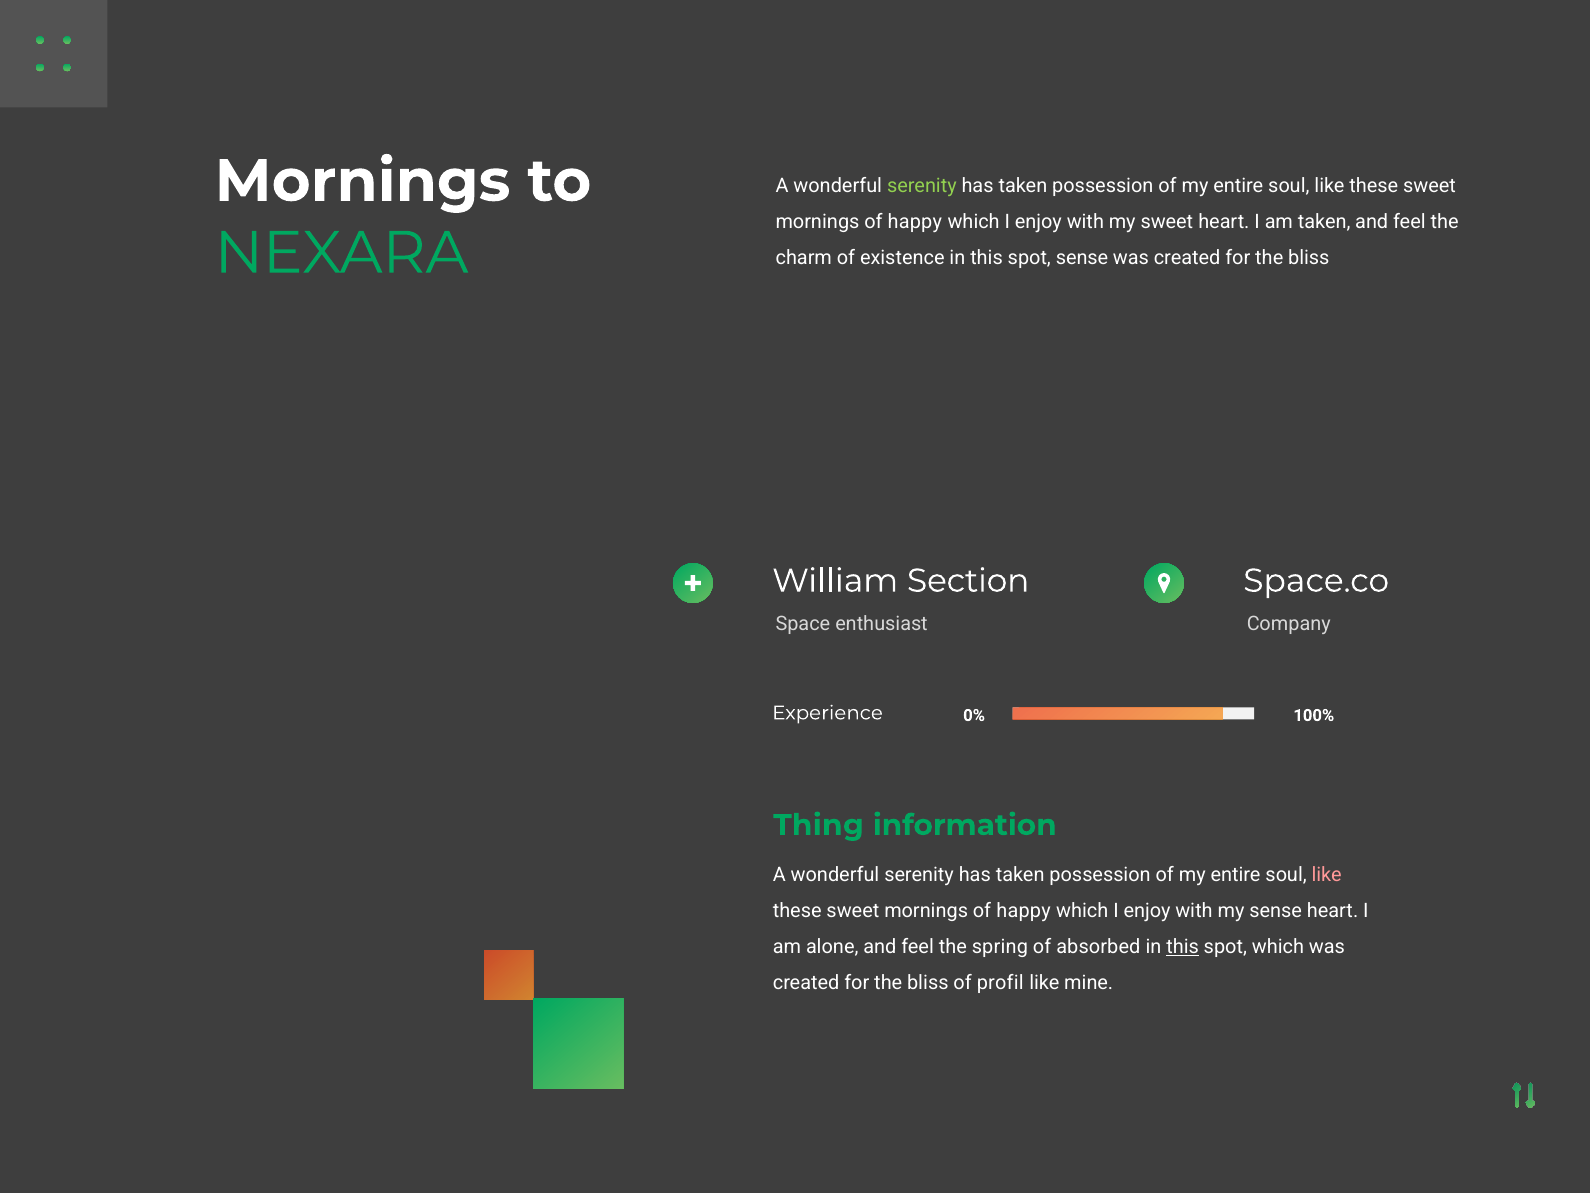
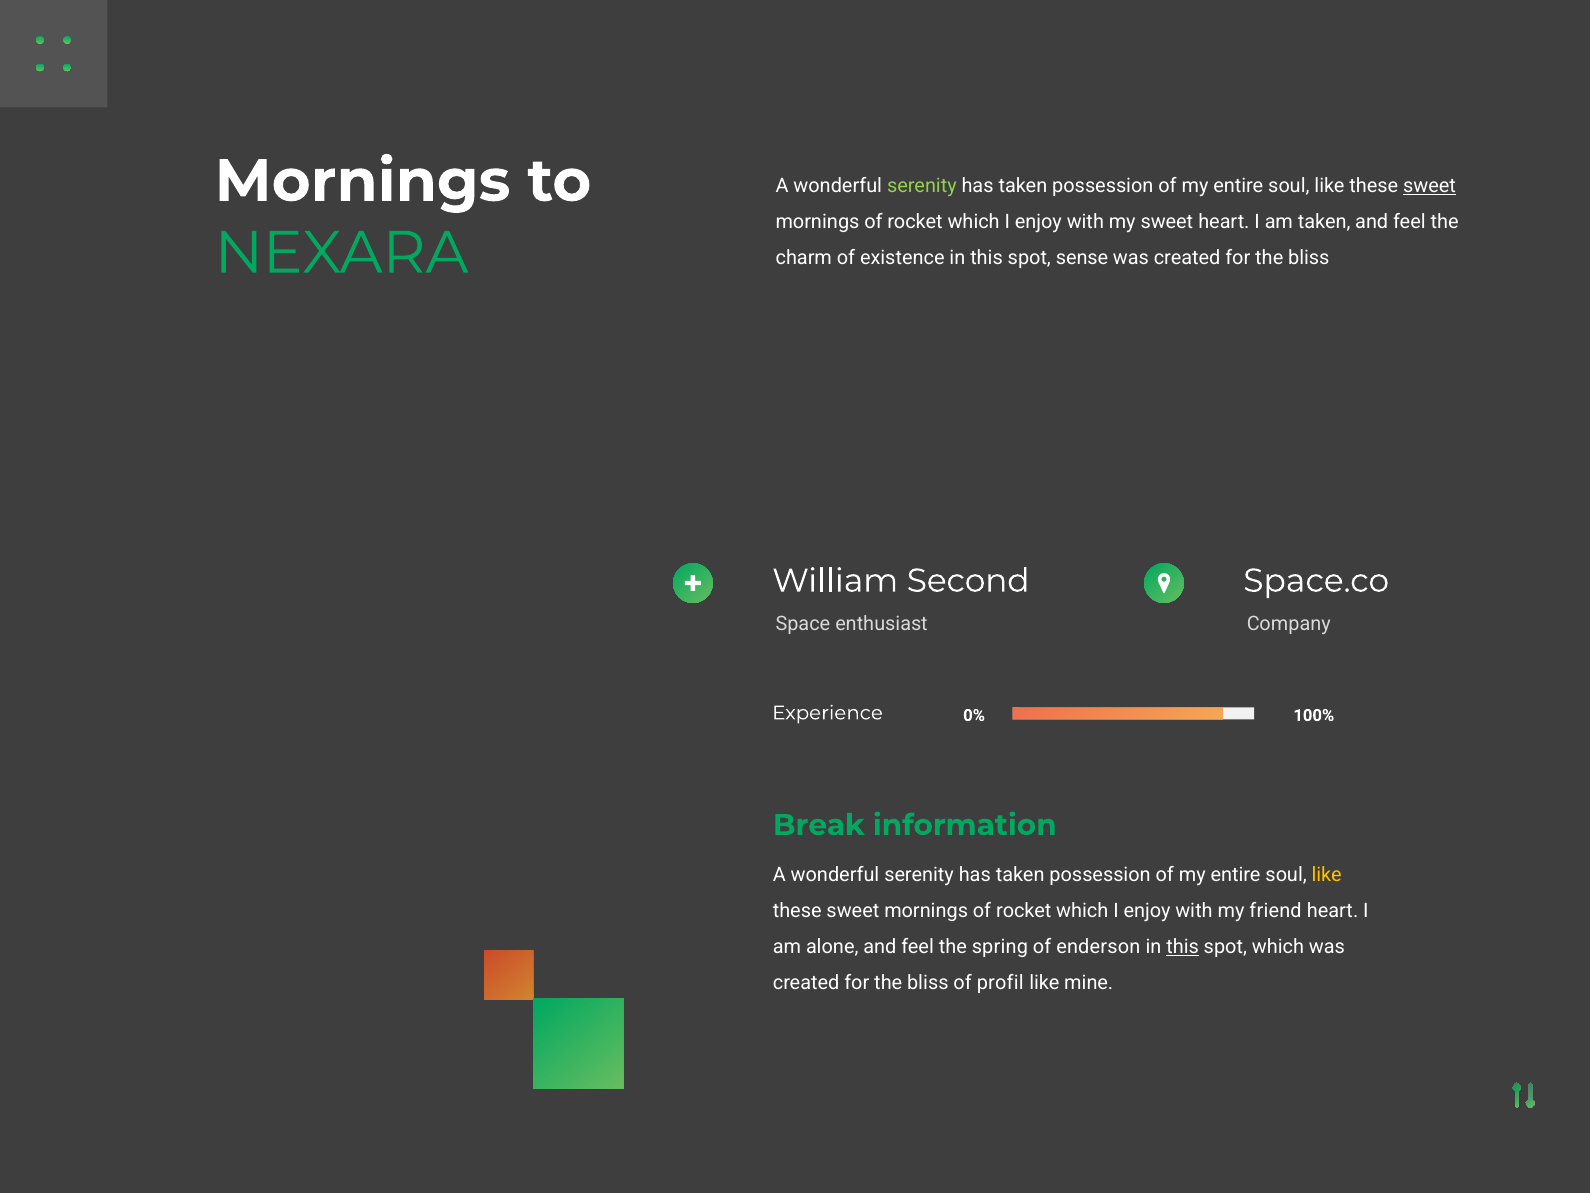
sweet underline: none -> present (1430, 186)
happy: happy -> rocket (915, 222)
Section: Section -> Second (968, 581)
Thing: Thing -> Break (819, 825)
like colour: pink -> yellow (1327, 875)
happy: happy -> rocket (1024, 910)
my sense: sense -> friend (1276, 910)
absorbed: absorbed -> enderson (1098, 946)
